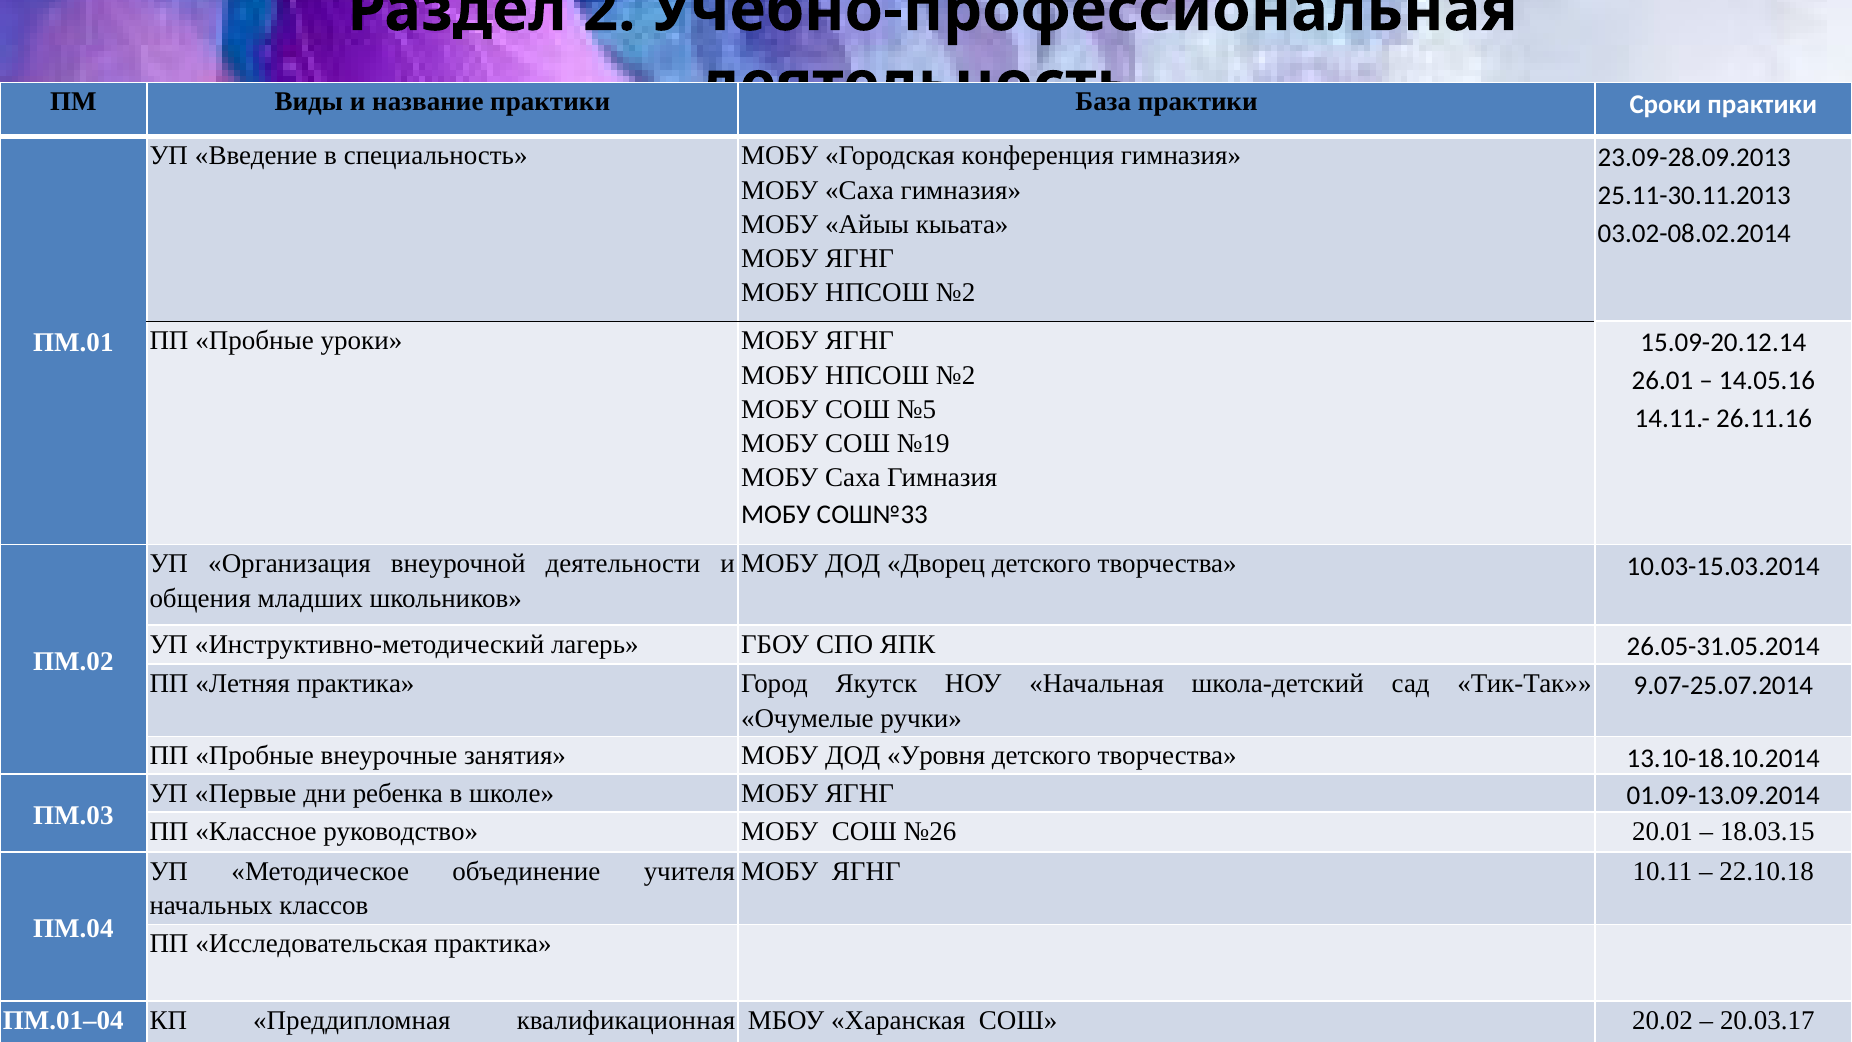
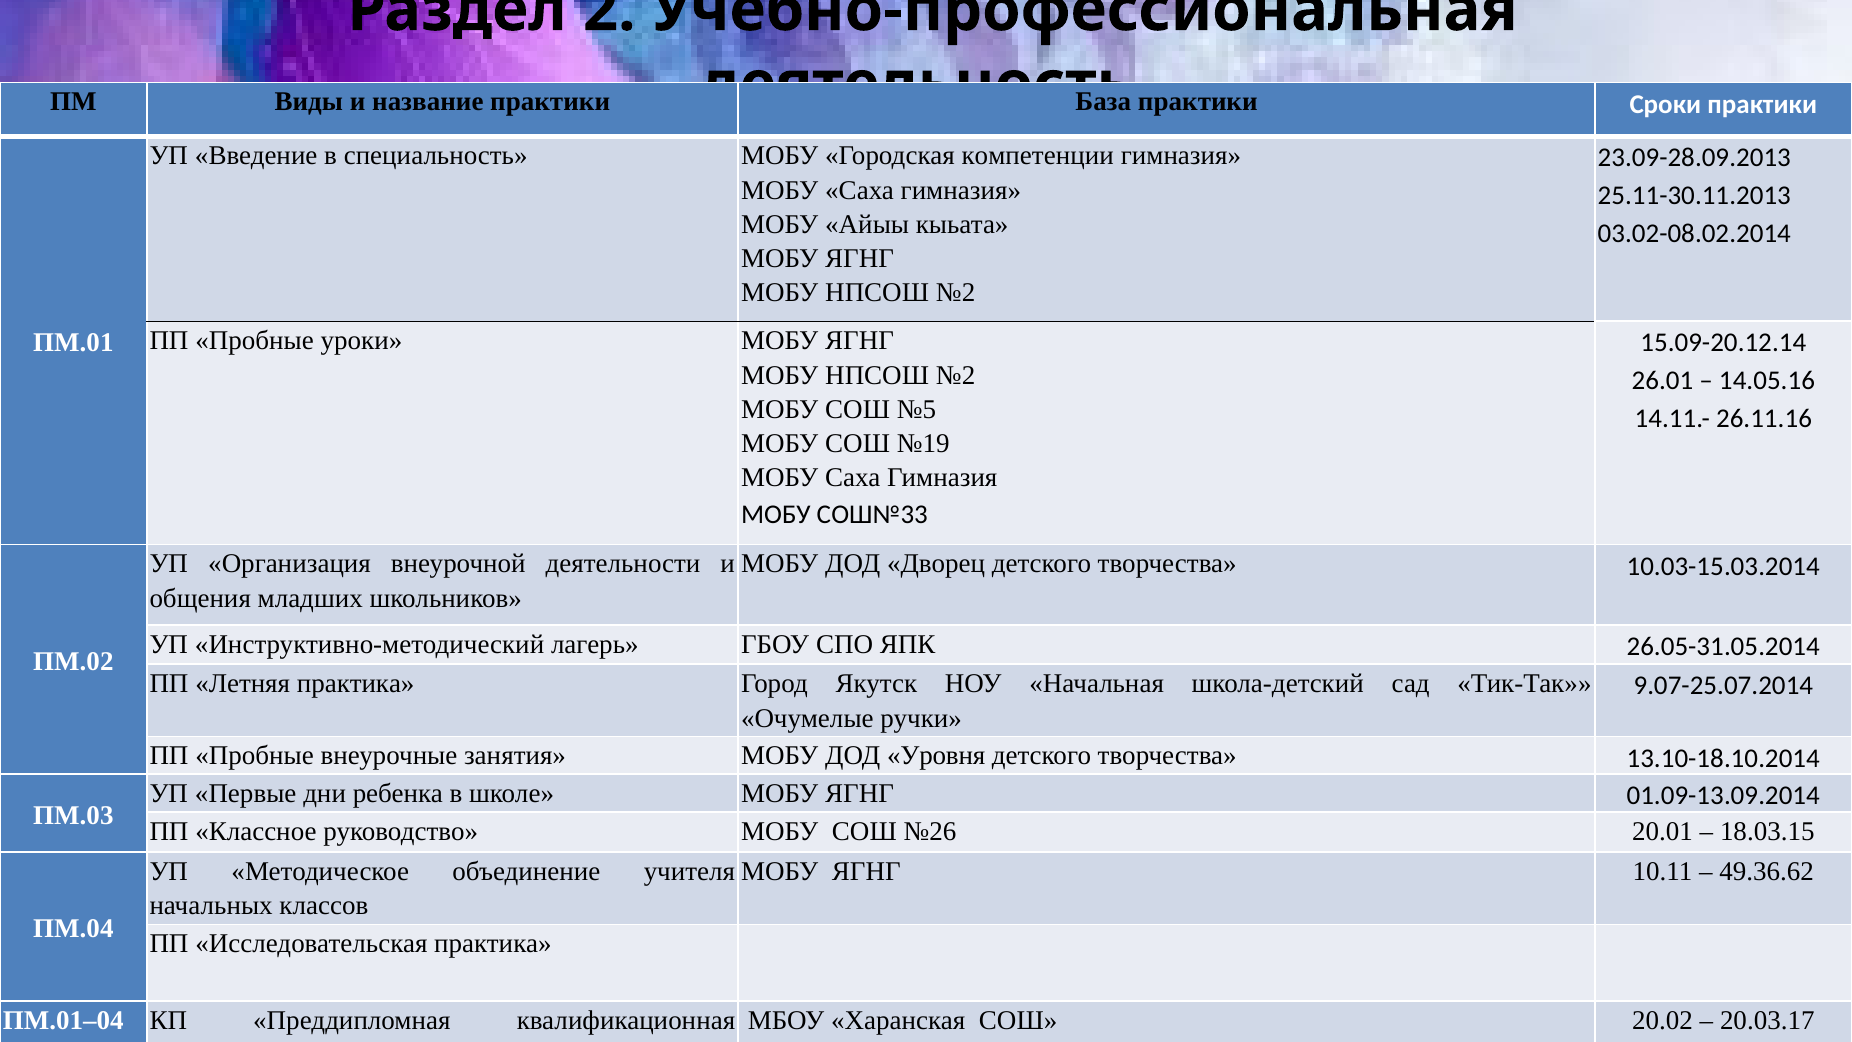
конференция: конференция -> компетенции (1038, 156)
22.10.18: 22.10.18 -> 49.36.62 (1767, 872)
